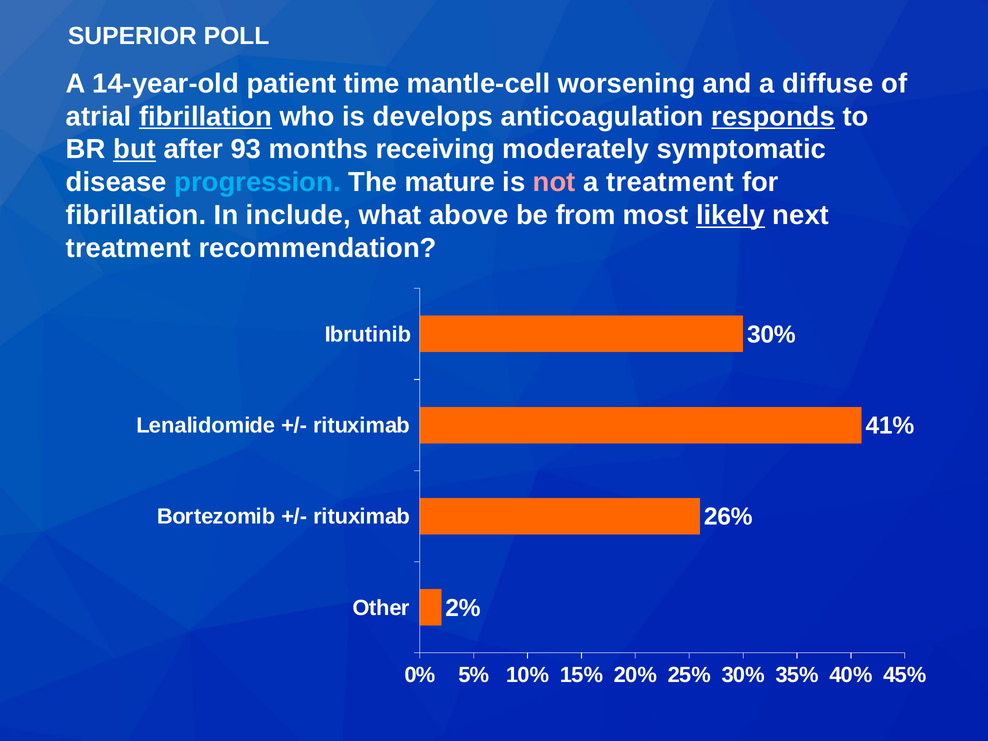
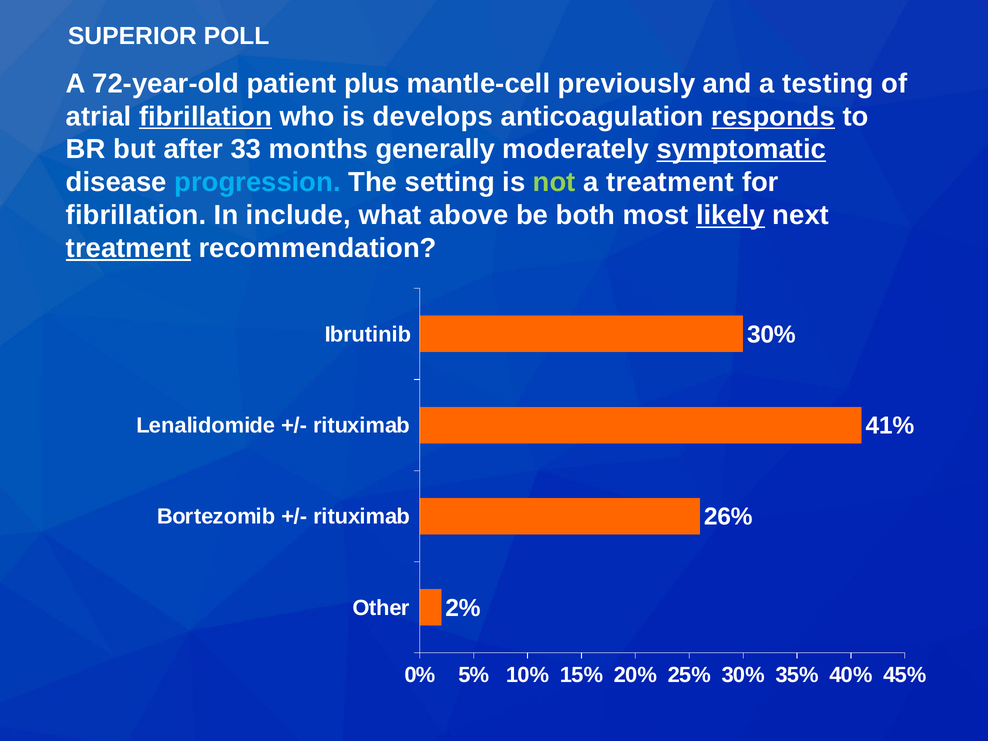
14-year-old: 14-year-old -> 72-year-old (166, 84)
time: time -> plus (372, 84)
worsening: worsening -> previously (627, 84)
diffuse: diffuse -> testing (828, 84)
but underline: present -> none (135, 149)
93: 93 -> 33 (246, 149)
receiving: receiving -> generally (435, 149)
symptomatic underline: none -> present (741, 149)
mature: mature -> setting (450, 182)
not colour: pink -> light green (554, 182)
from: from -> both (585, 215)
treatment underline: none -> present (129, 248)
